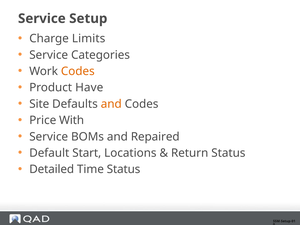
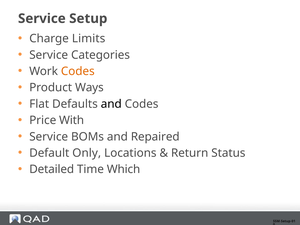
Have: Have -> Ways (89, 88)
Site: Site -> Flat (39, 104)
and colour: orange -> black (111, 104)
Start: Start -> Only (87, 153)
Time Status: Status -> Which (124, 169)
